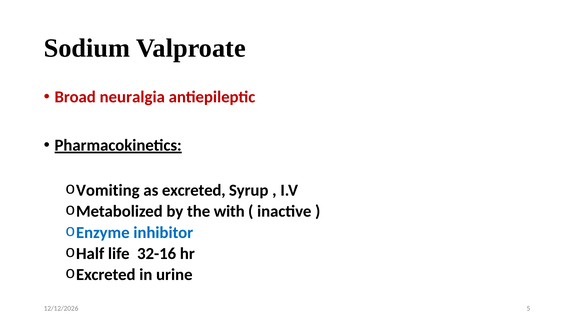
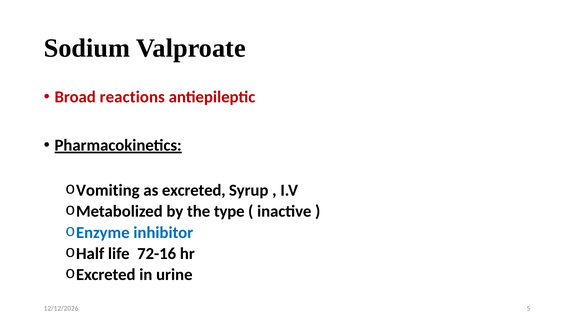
neuralgia: neuralgia -> reactions (132, 97)
with: with -> type (229, 211)
32-16: 32-16 -> 72-16 (157, 254)
